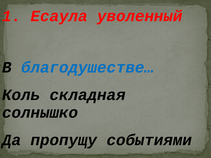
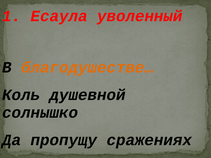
благодушестве… colour: blue -> orange (88, 67)
складная: складная -> душевной (88, 95)
событиями: событиями -> сражениях (149, 140)
